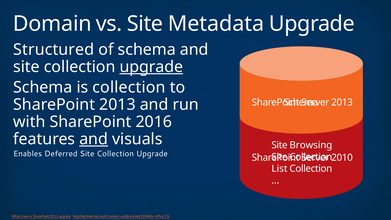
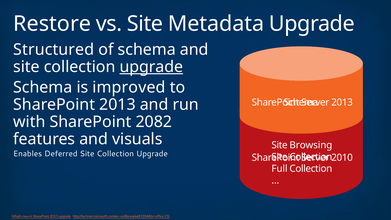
Domain: Domain -> Restore (52, 24)
is collection: collection -> improved (129, 87)
2016: 2016 -> 2082 (154, 122)
and underline: present -> none (94, 139)
List: List -> Full (280, 168)
